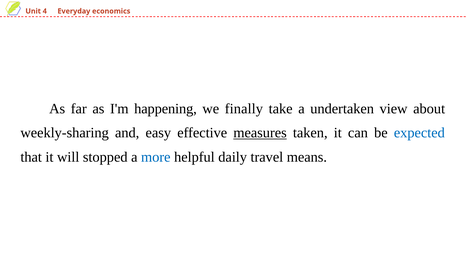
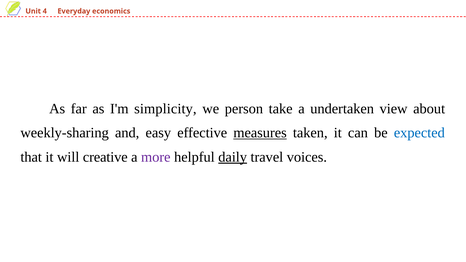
happening: happening -> simplicity (165, 109)
finally: finally -> person (244, 109)
stopped: stopped -> creative (105, 157)
more colour: blue -> purple (156, 157)
daily underline: none -> present (233, 157)
means: means -> voices (307, 157)
